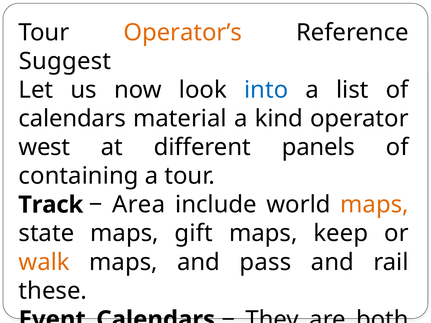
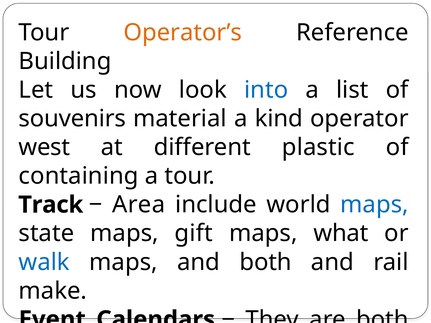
Suggest: Suggest -> Building (65, 61)
calendars: calendars -> souvenirs (72, 119)
panels: panels -> plastic (318, 147)
maps colour: orange -> blue (374, 205)
maps keep: keep -> what (341, 234)
walk colour: orange -> blue (44, 262)
and pass: pass -> both (266, 262)
these: these -> make (53, 291)
